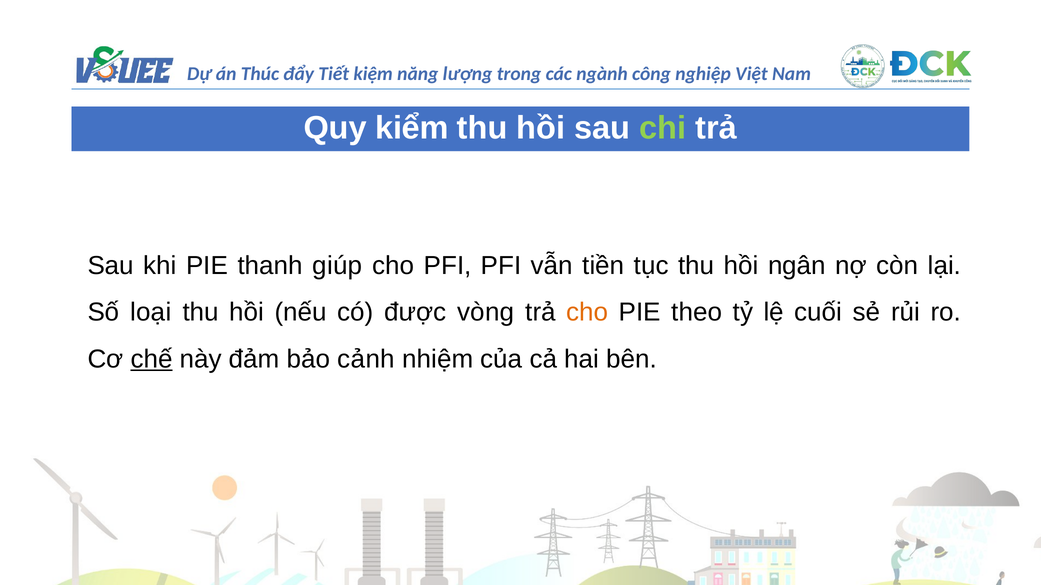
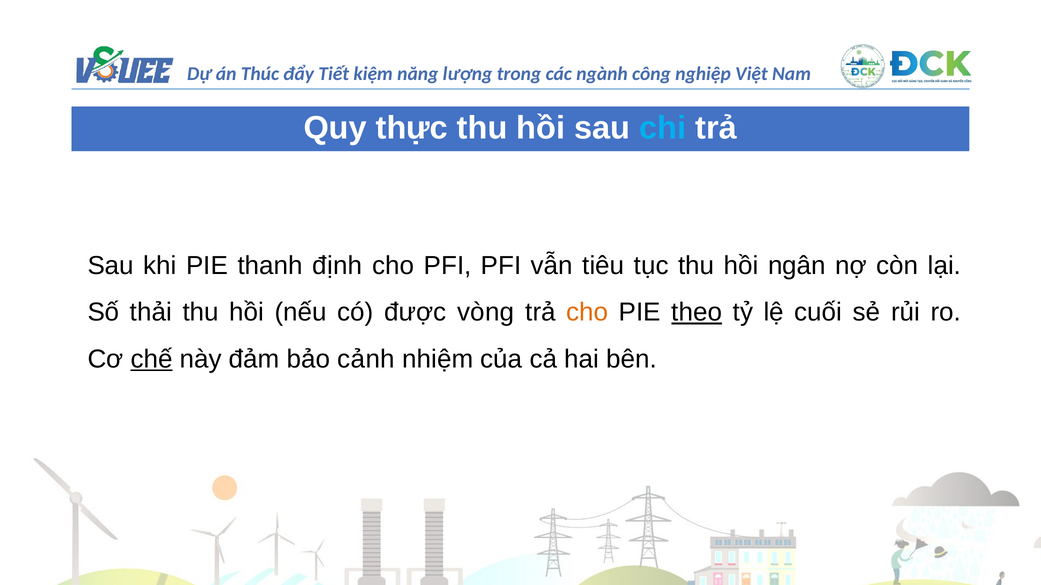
kiểm: kiểm -> thực (412, 128)
chi colour: light green -> light blue (663, 128)
giúp: giúp -> định (337, 266)
tiền: tiền -> tiêu (603, 266)
loại: loại -> thải (151, 313)
theo underline: none -> present (697, 313)
